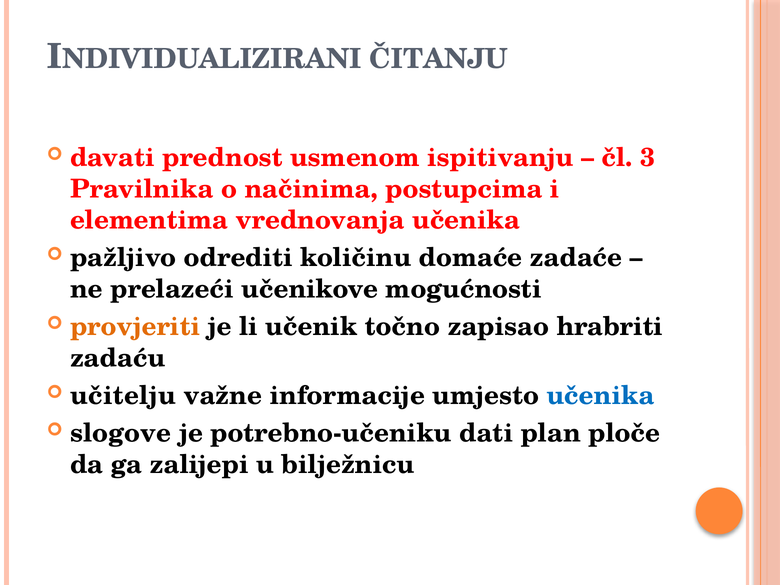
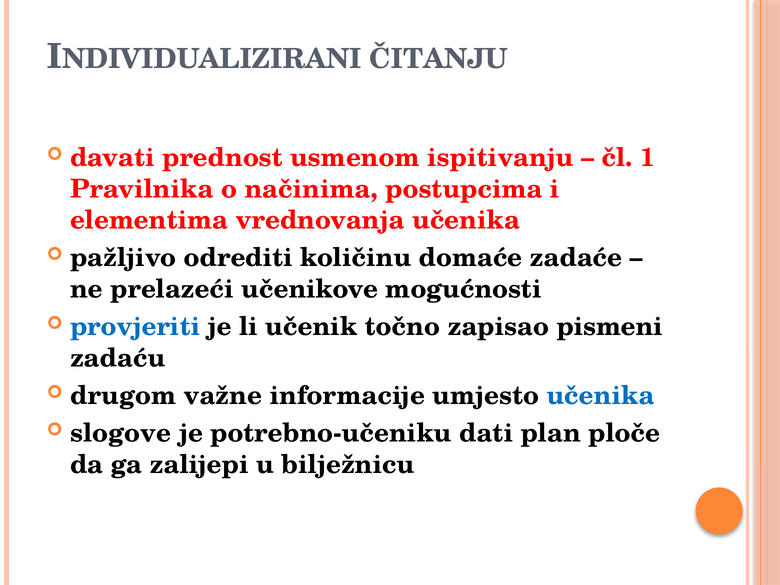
3: 3 -> 1 (647, 158)
provjeriti colour: orange -> blue (135, 327)
hrabriti: hrabriti -> pismeni (610, 327)
učitelju: učitelju -> drugom (123, 396)
